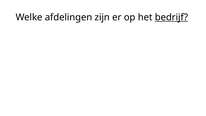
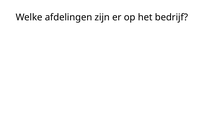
bedrijf underline: present -> none (171, 17)
